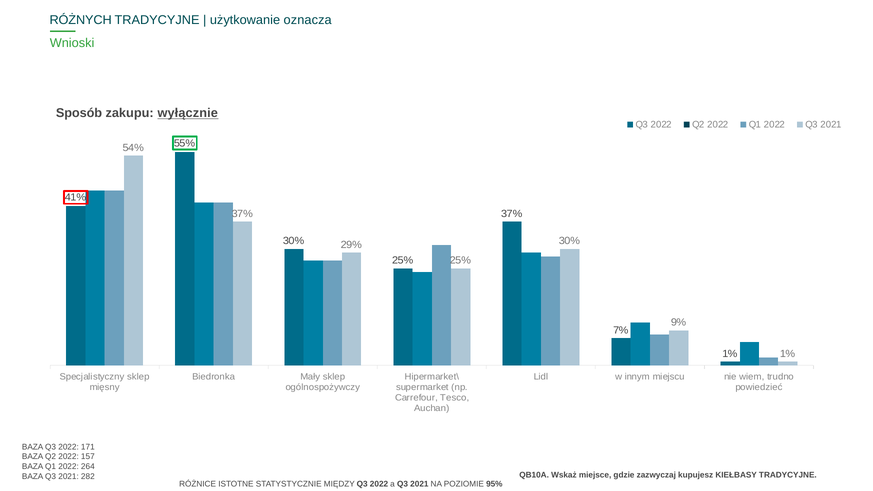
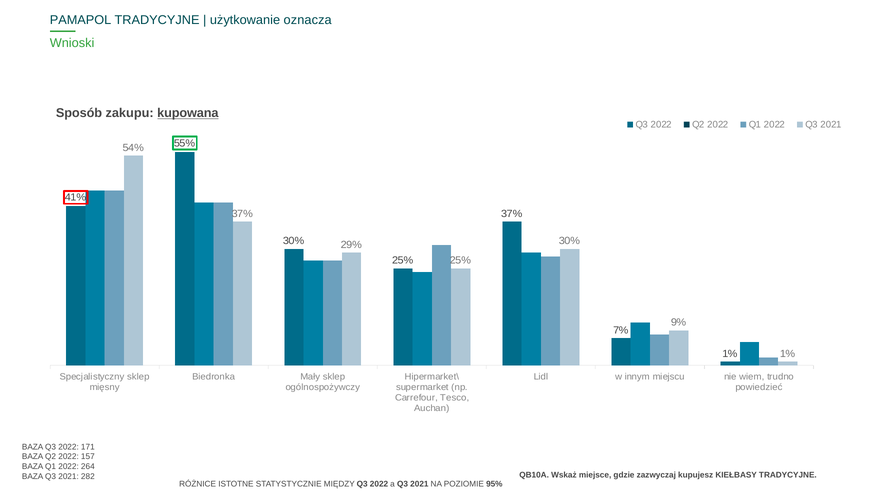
RÓŻNYCH: RÓŻNYCH -> PAMAPOL (81, 20)
wyłącznie: wyłącznie -> kupowana (188, 113)
